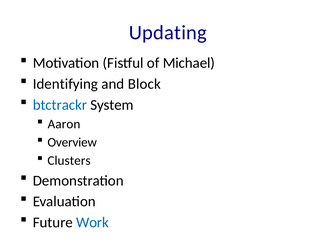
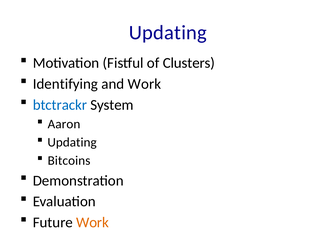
Michael: Michael -> Clusters (189, 63)
and Block: Block -> Work (144, 84)
Overview: Overview -> Updating (72, 142)
Clusters: Clusters -> Bitcoins (69, 161)
Work colour: blue -> orange (92, 222)
